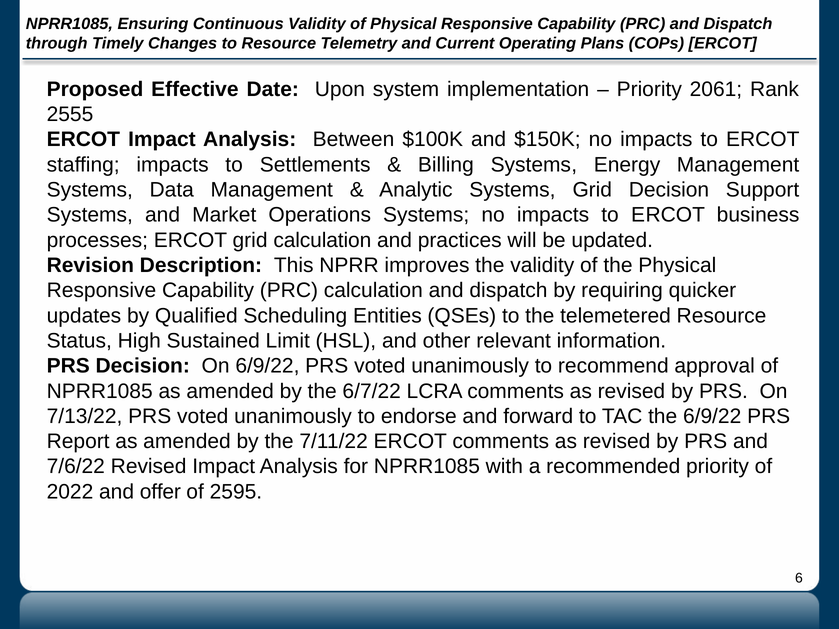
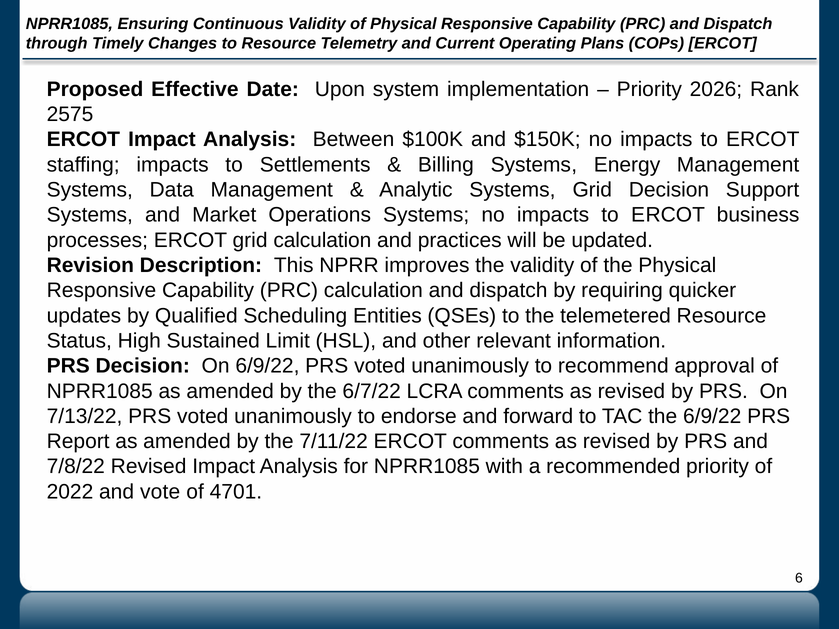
2061: 2061 -> 2026 (716, 89)
2555: 2555 -> 2575 (70, 114)
7/6/22: 7/6/22 -> 7/8/22 (76, 467)
offer: offer -> vote (160, 492)
2595: 2595 -> 4701 (236, 492)
